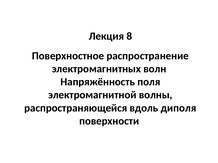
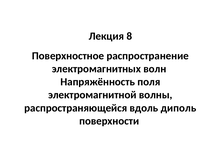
диполя: диполя -> диполь (178, 108)
